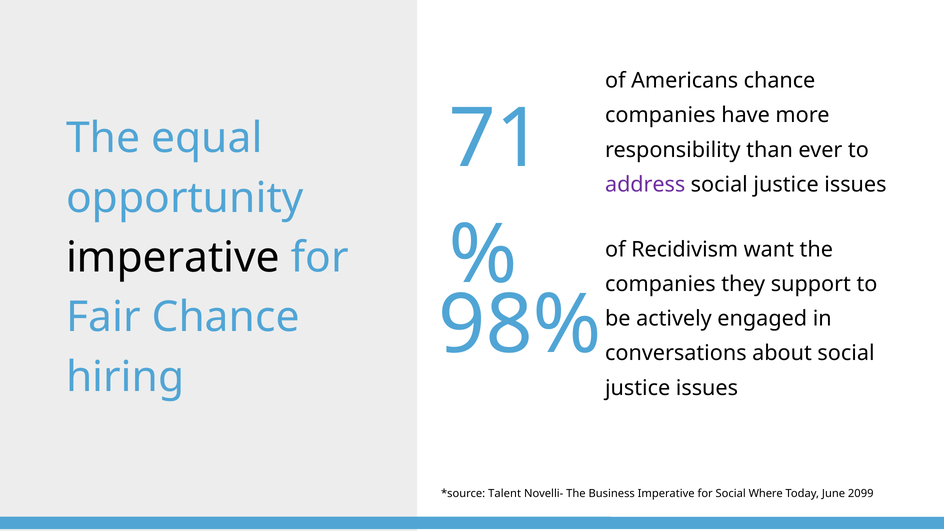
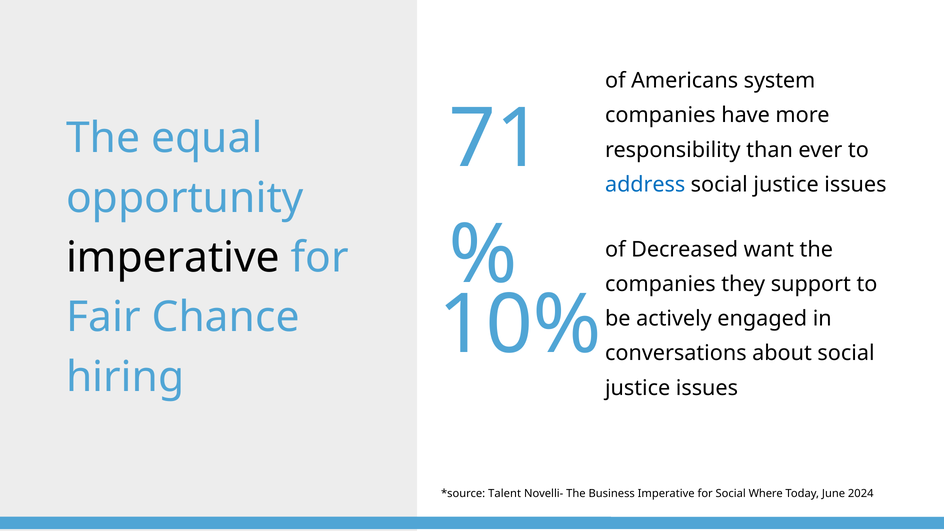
Americans chance: chance -> system (780, 81)
address colour: purple -> blue (645, 185)
Recidivism: Recidivism -> Decreased (685, 249)
98%: 98% -> 10% (520, 325)
2099: 2099 -> 2024 (861, 494)
